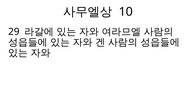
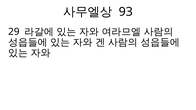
10: 10 -> 93 (126, 12)
